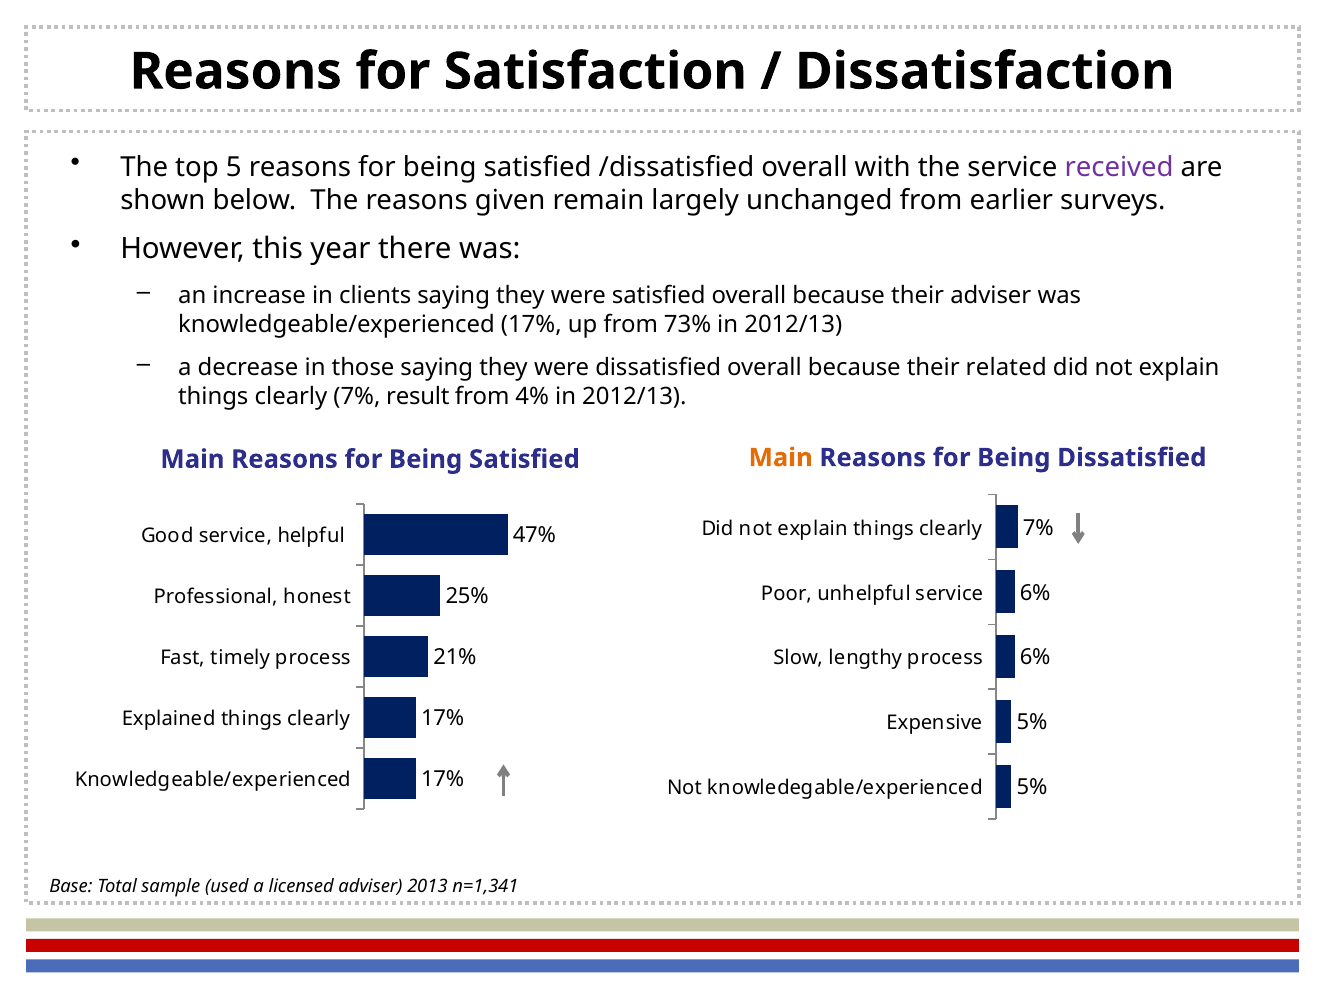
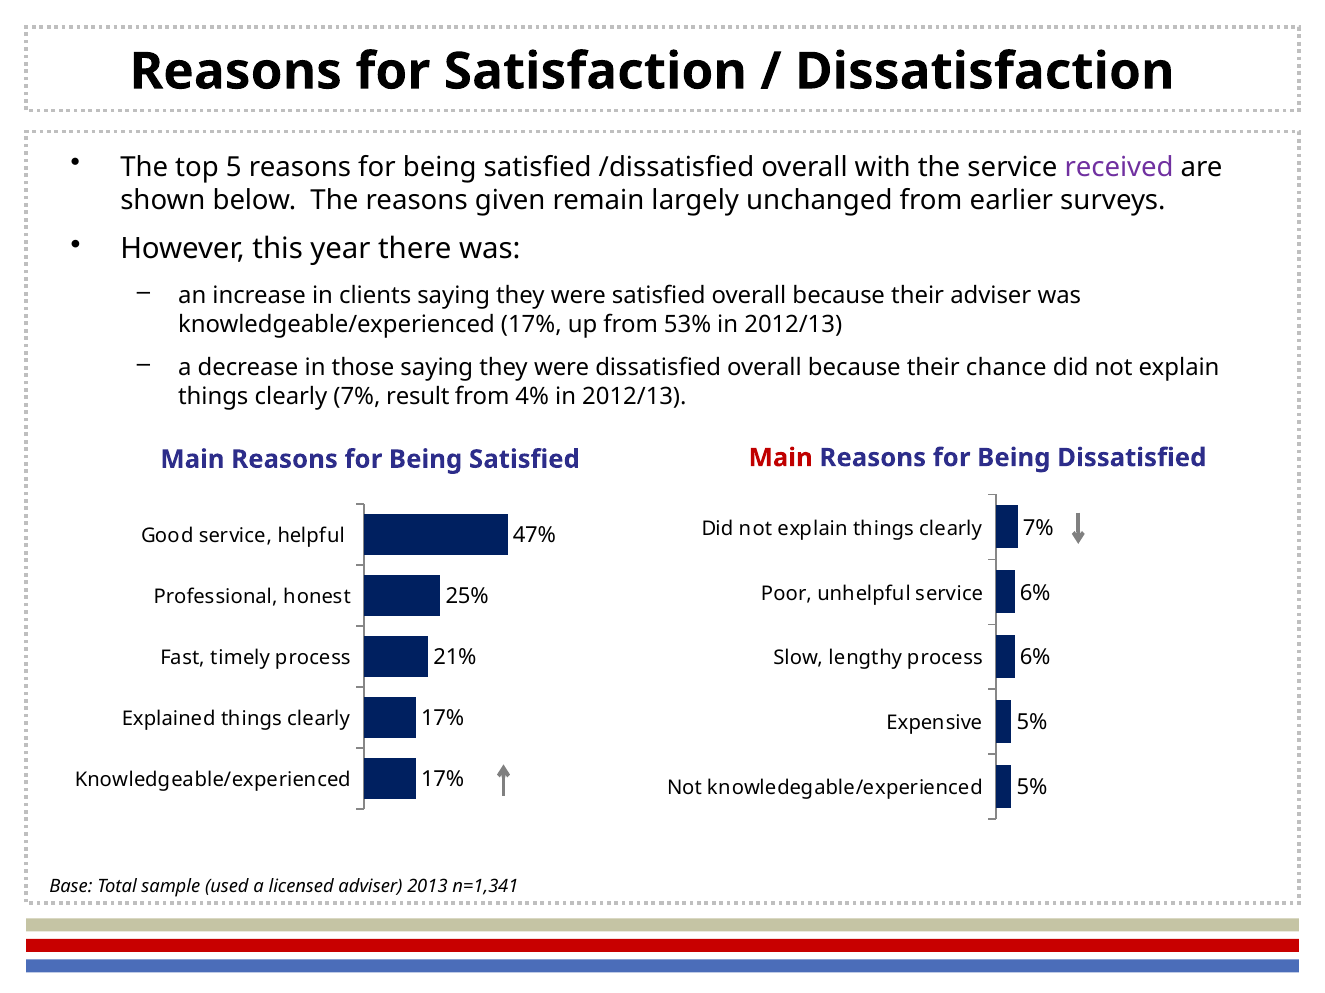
73%: 73% -> 53% (688, 324)
related: related -> chance (1006, 368)
Main colour: orange -> red (781, 458)
